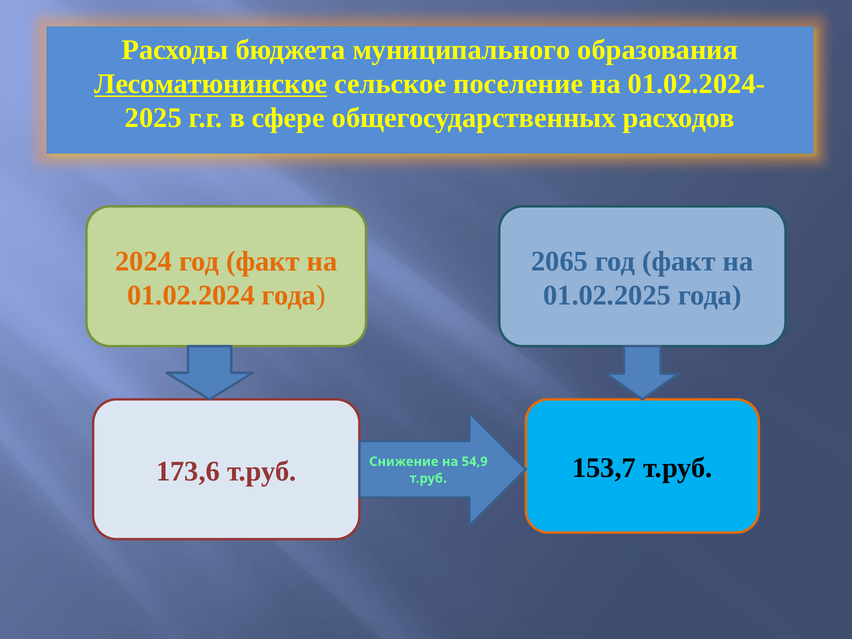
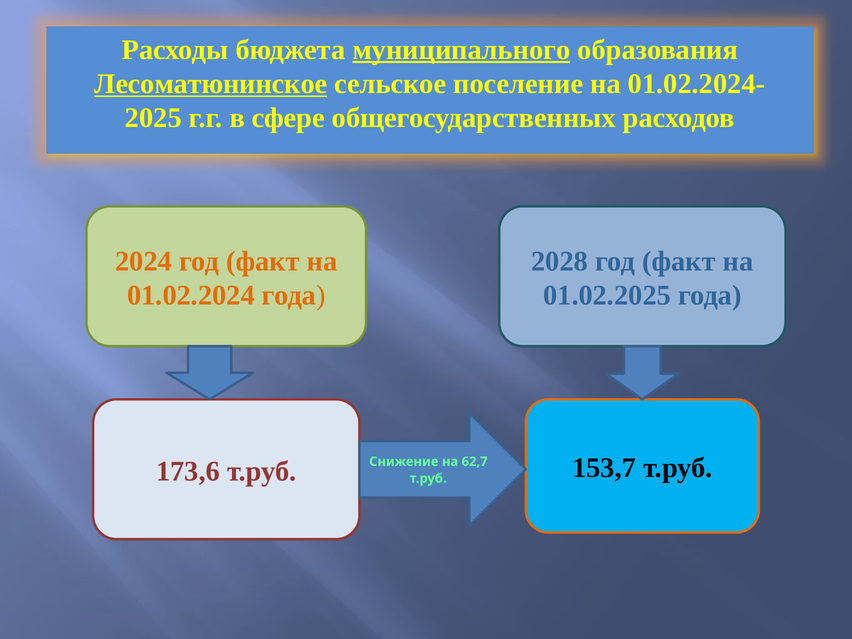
муниципального underline: none -> present (461, 50)
2065: 2065 -> 2028 (560, 261)
54,9: 54,9 -> 62,7 (475, 462)
